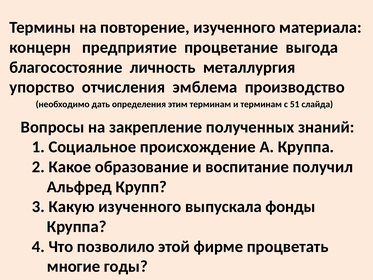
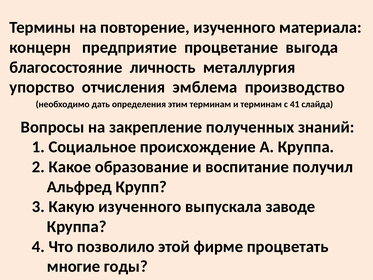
51: 51 -> 41 (295, 104)
фонды: фонды -> заводе (290, 207)
